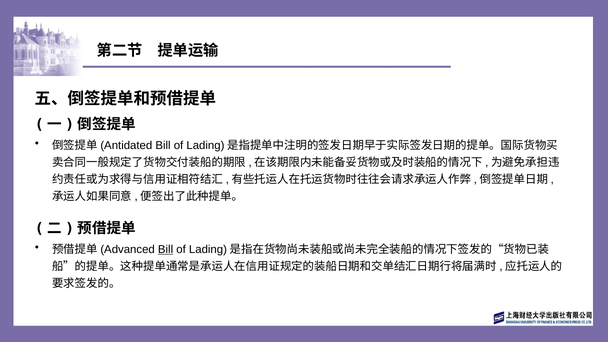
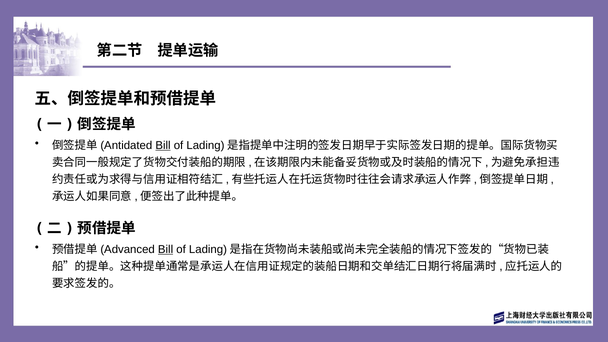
Bill underline: none -> present (163, 145)
